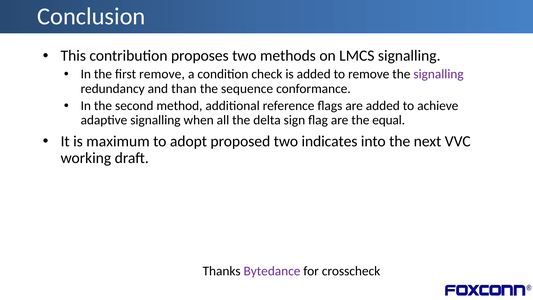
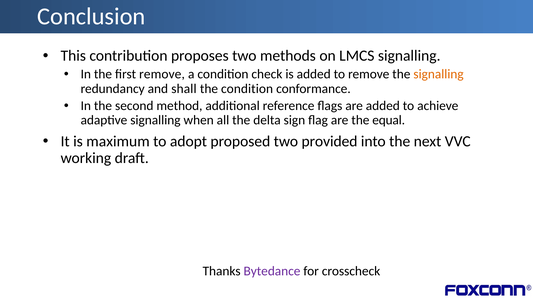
signalling colour: purple -> orange (439, 74)
than: than -> shall (184, 89)
the sequence: sequence -> condition (247, 89)
indicates: indicates -> provided (330, 141)
